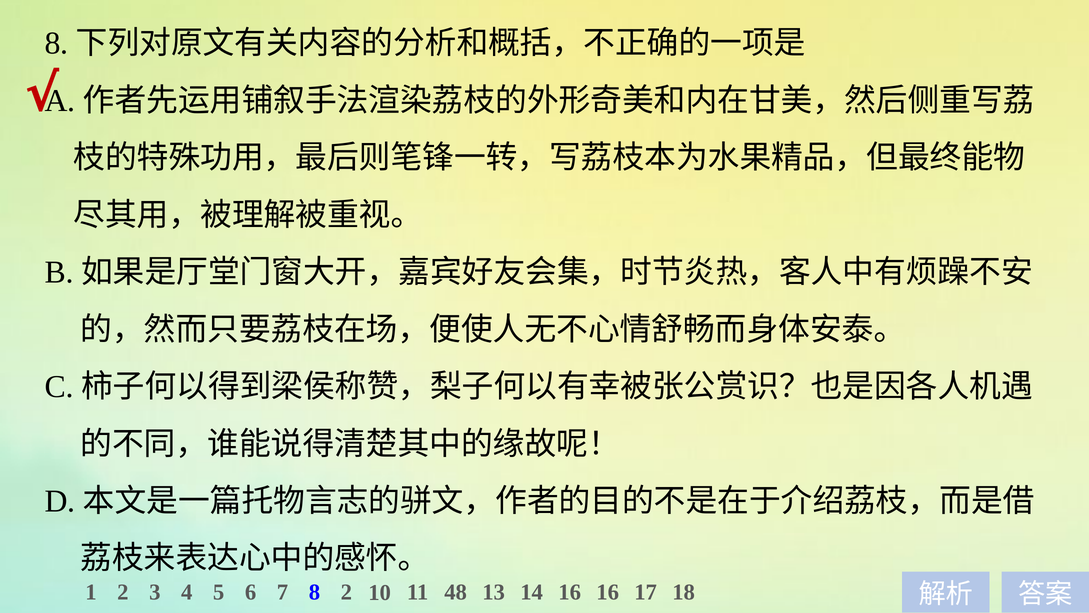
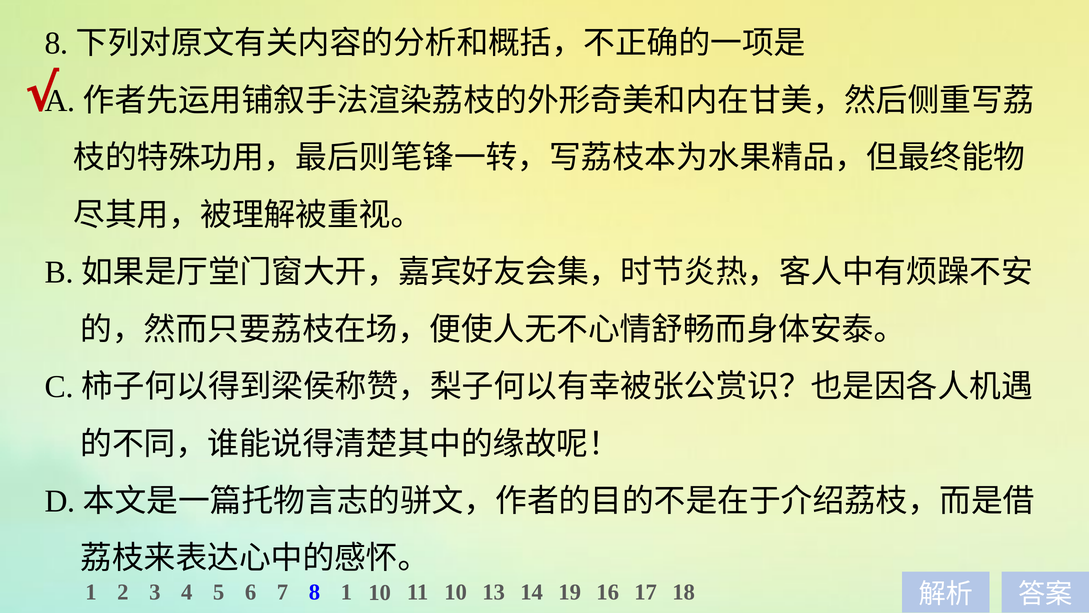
8 2: 2 -> 1 (346, 592)
11 48: 48 -> 10 (456, 592)
14 16: 16 -> 19 (570, 592)
